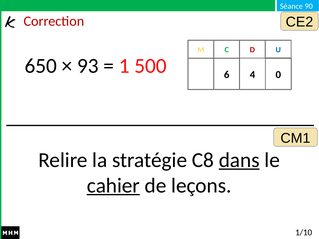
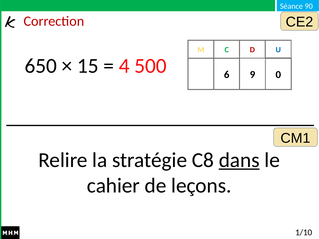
93: 93 -> 15 (88, 66)
1: 1 -> 4 (124, 66)
4: 4 -> 9 (252, 75)
cahier underline: present -> none (113, 186)
